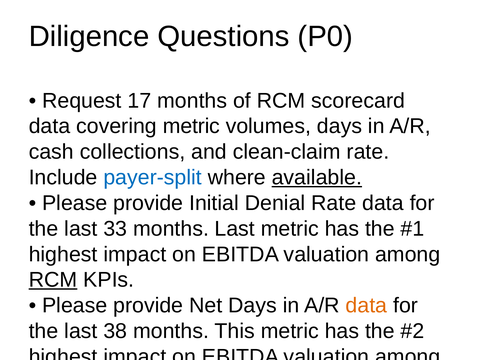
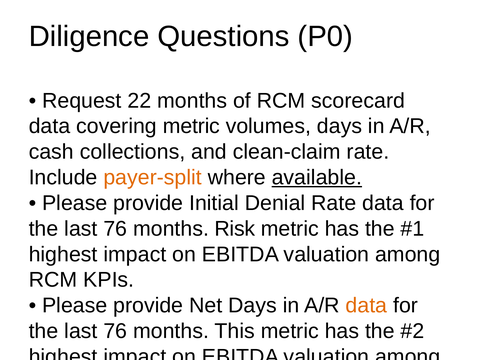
17: 17 -> 22 (139, 101)
payer-split colour: blue -> orange (153, 177)
33: 33 -> 76 (115, 229)
months Last: Last -> Risk (235, 229)
RCM underline: present -> none (53, 280)
38: 38 -> 76 (115, 331)
